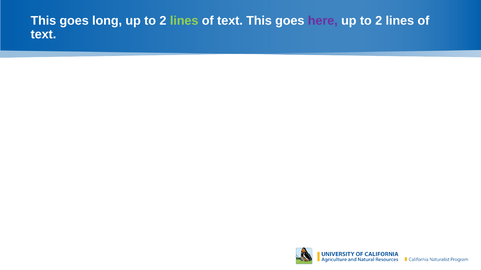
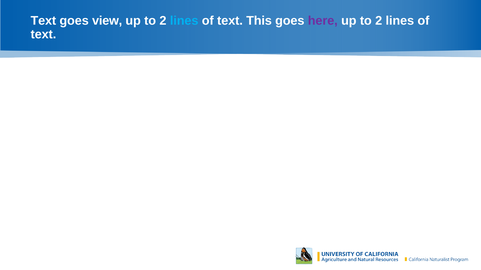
This: This -> Text (43, 21)
long: long -> view (107, 21)
lines colour: light green -> light blue (184, 21)
